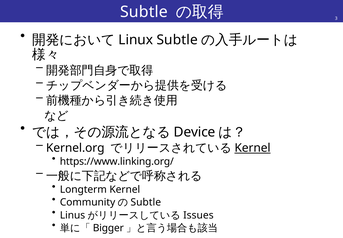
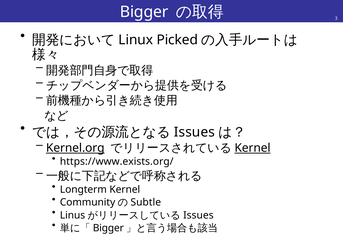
Subtle: Subtle -> Bigger (144, 12)
Subtle: Subtle -> Picked (177, 40)
Device: Device -> Issues (194, 132)
Kernel.org underline: none -> present (75, 148)
https://www.linking.org/: https://www.linking.org/ -> https://www.exists.org/ (117, 161)
